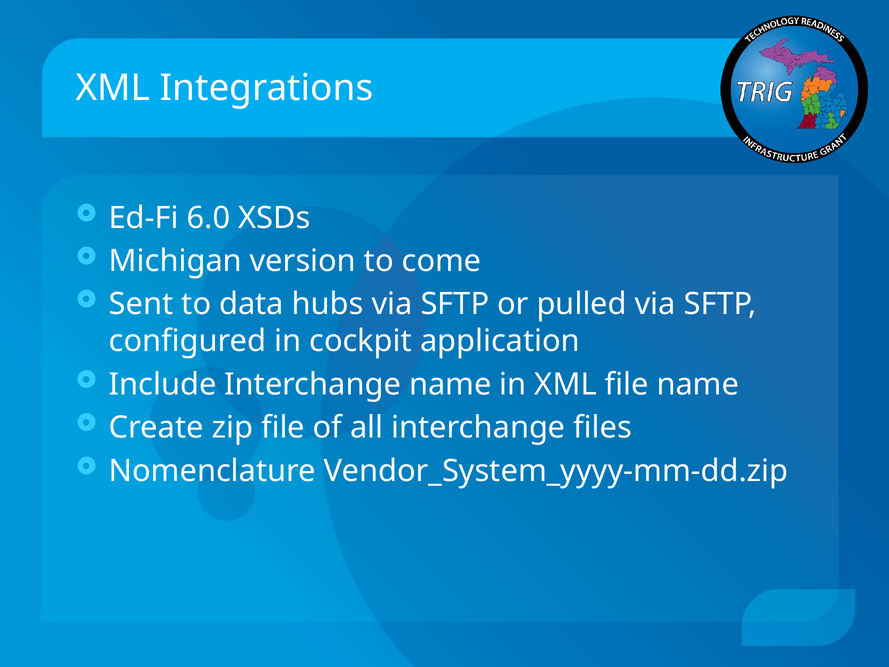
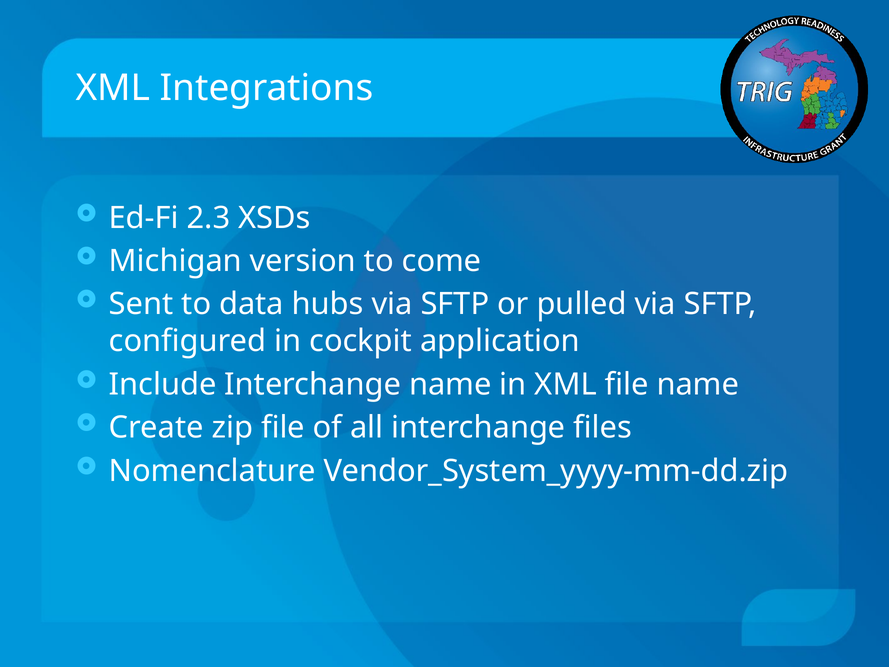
6.0: 6.0 -> 2.3 (209, 218)
